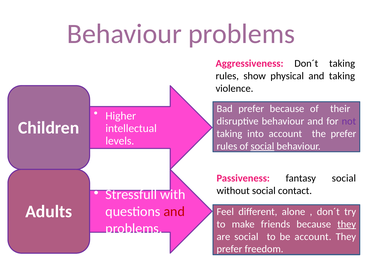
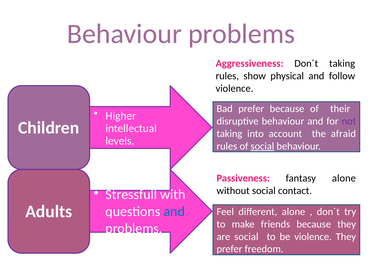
and taking: taking -> follow (342, 76)
the prefer: prefer -> afraid (343, 134)
fantasy social: social -> alone (344, 178)
and colour: red -> blue (174, 211)
they underline: present -> none (347, 224)
be account: account -> violence (313, 236)
